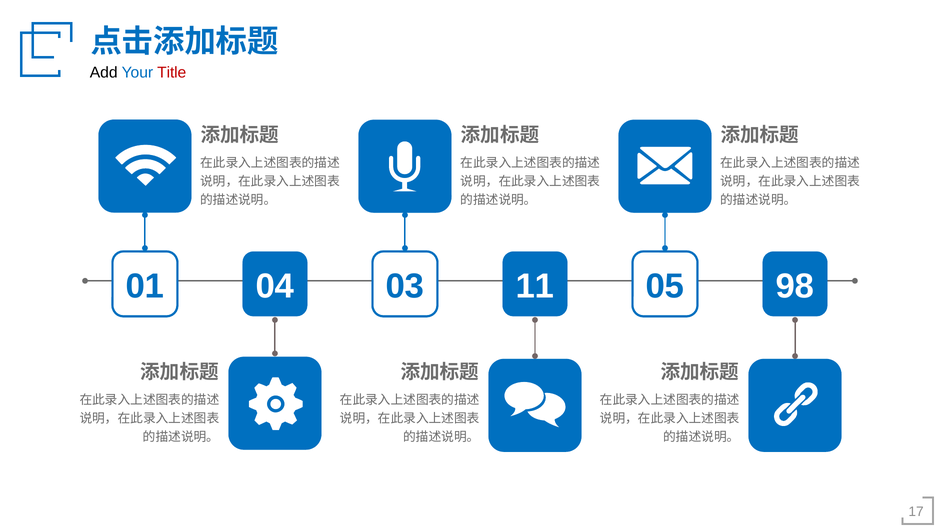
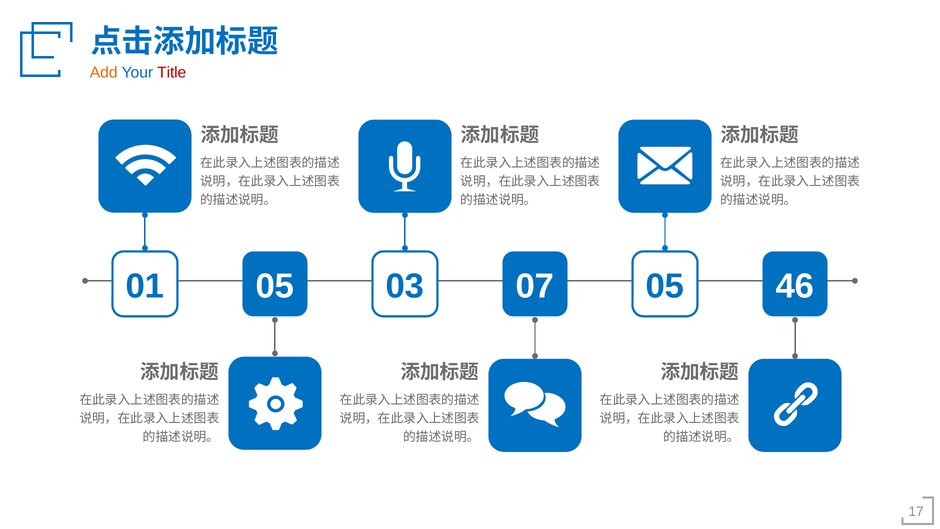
Add colour: black -> orange (104, 73)
01 04: 04 -> 05 (275, 286)
11: 11 -> 07 (535, 286)
98: 98 -> 46 (795, 286)
